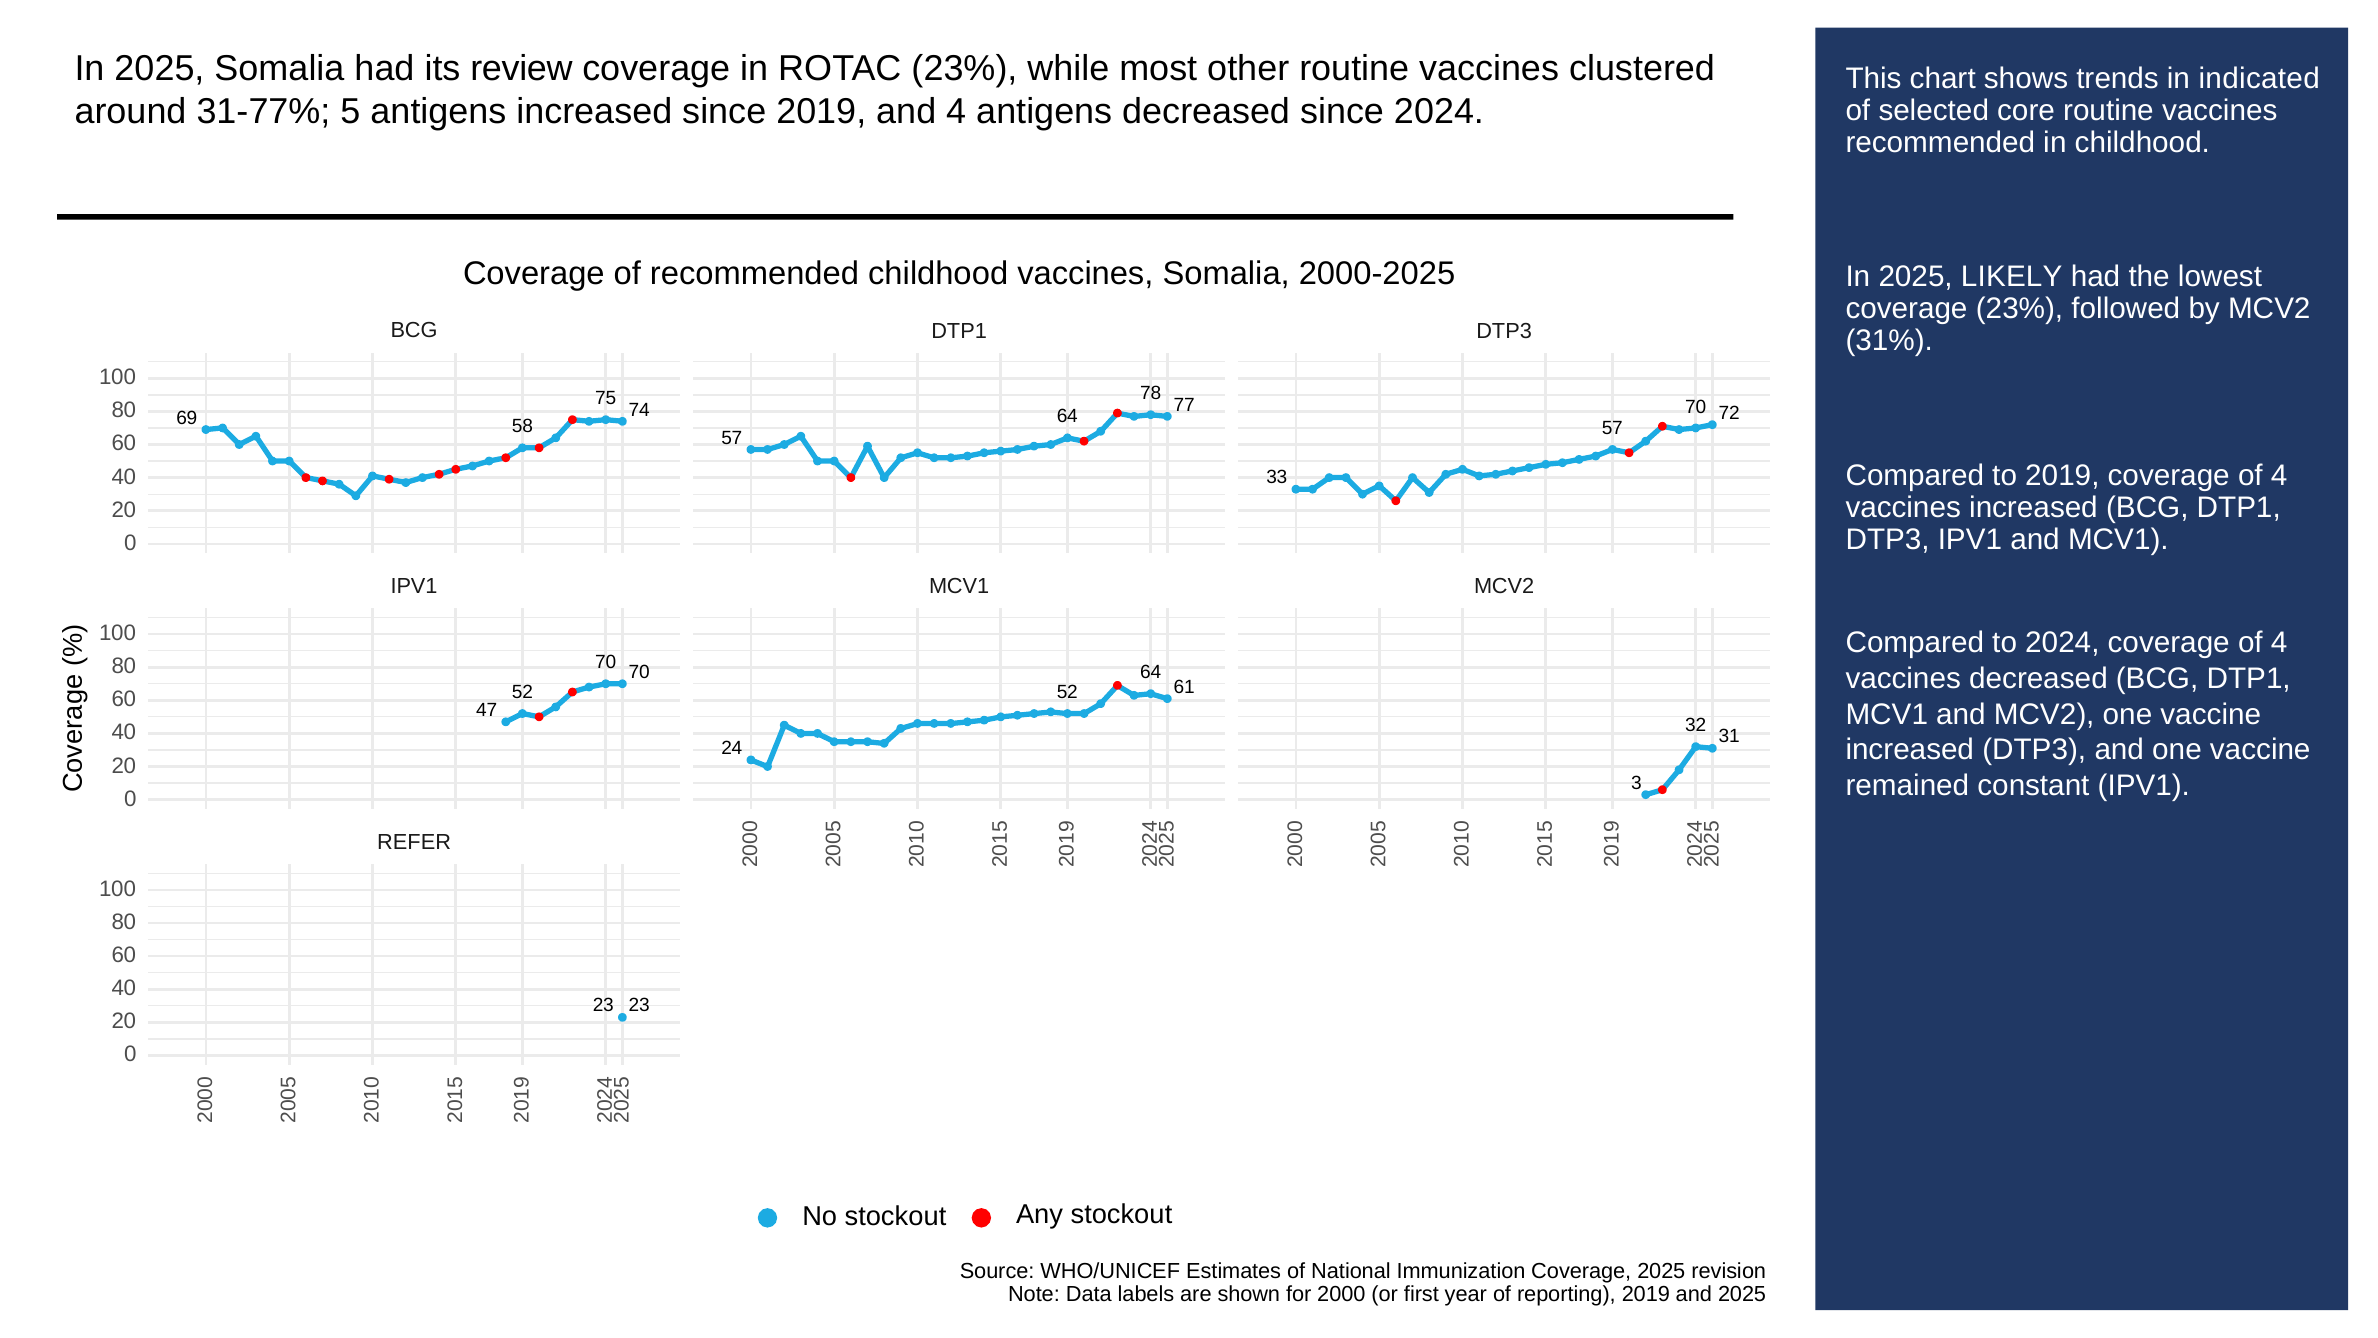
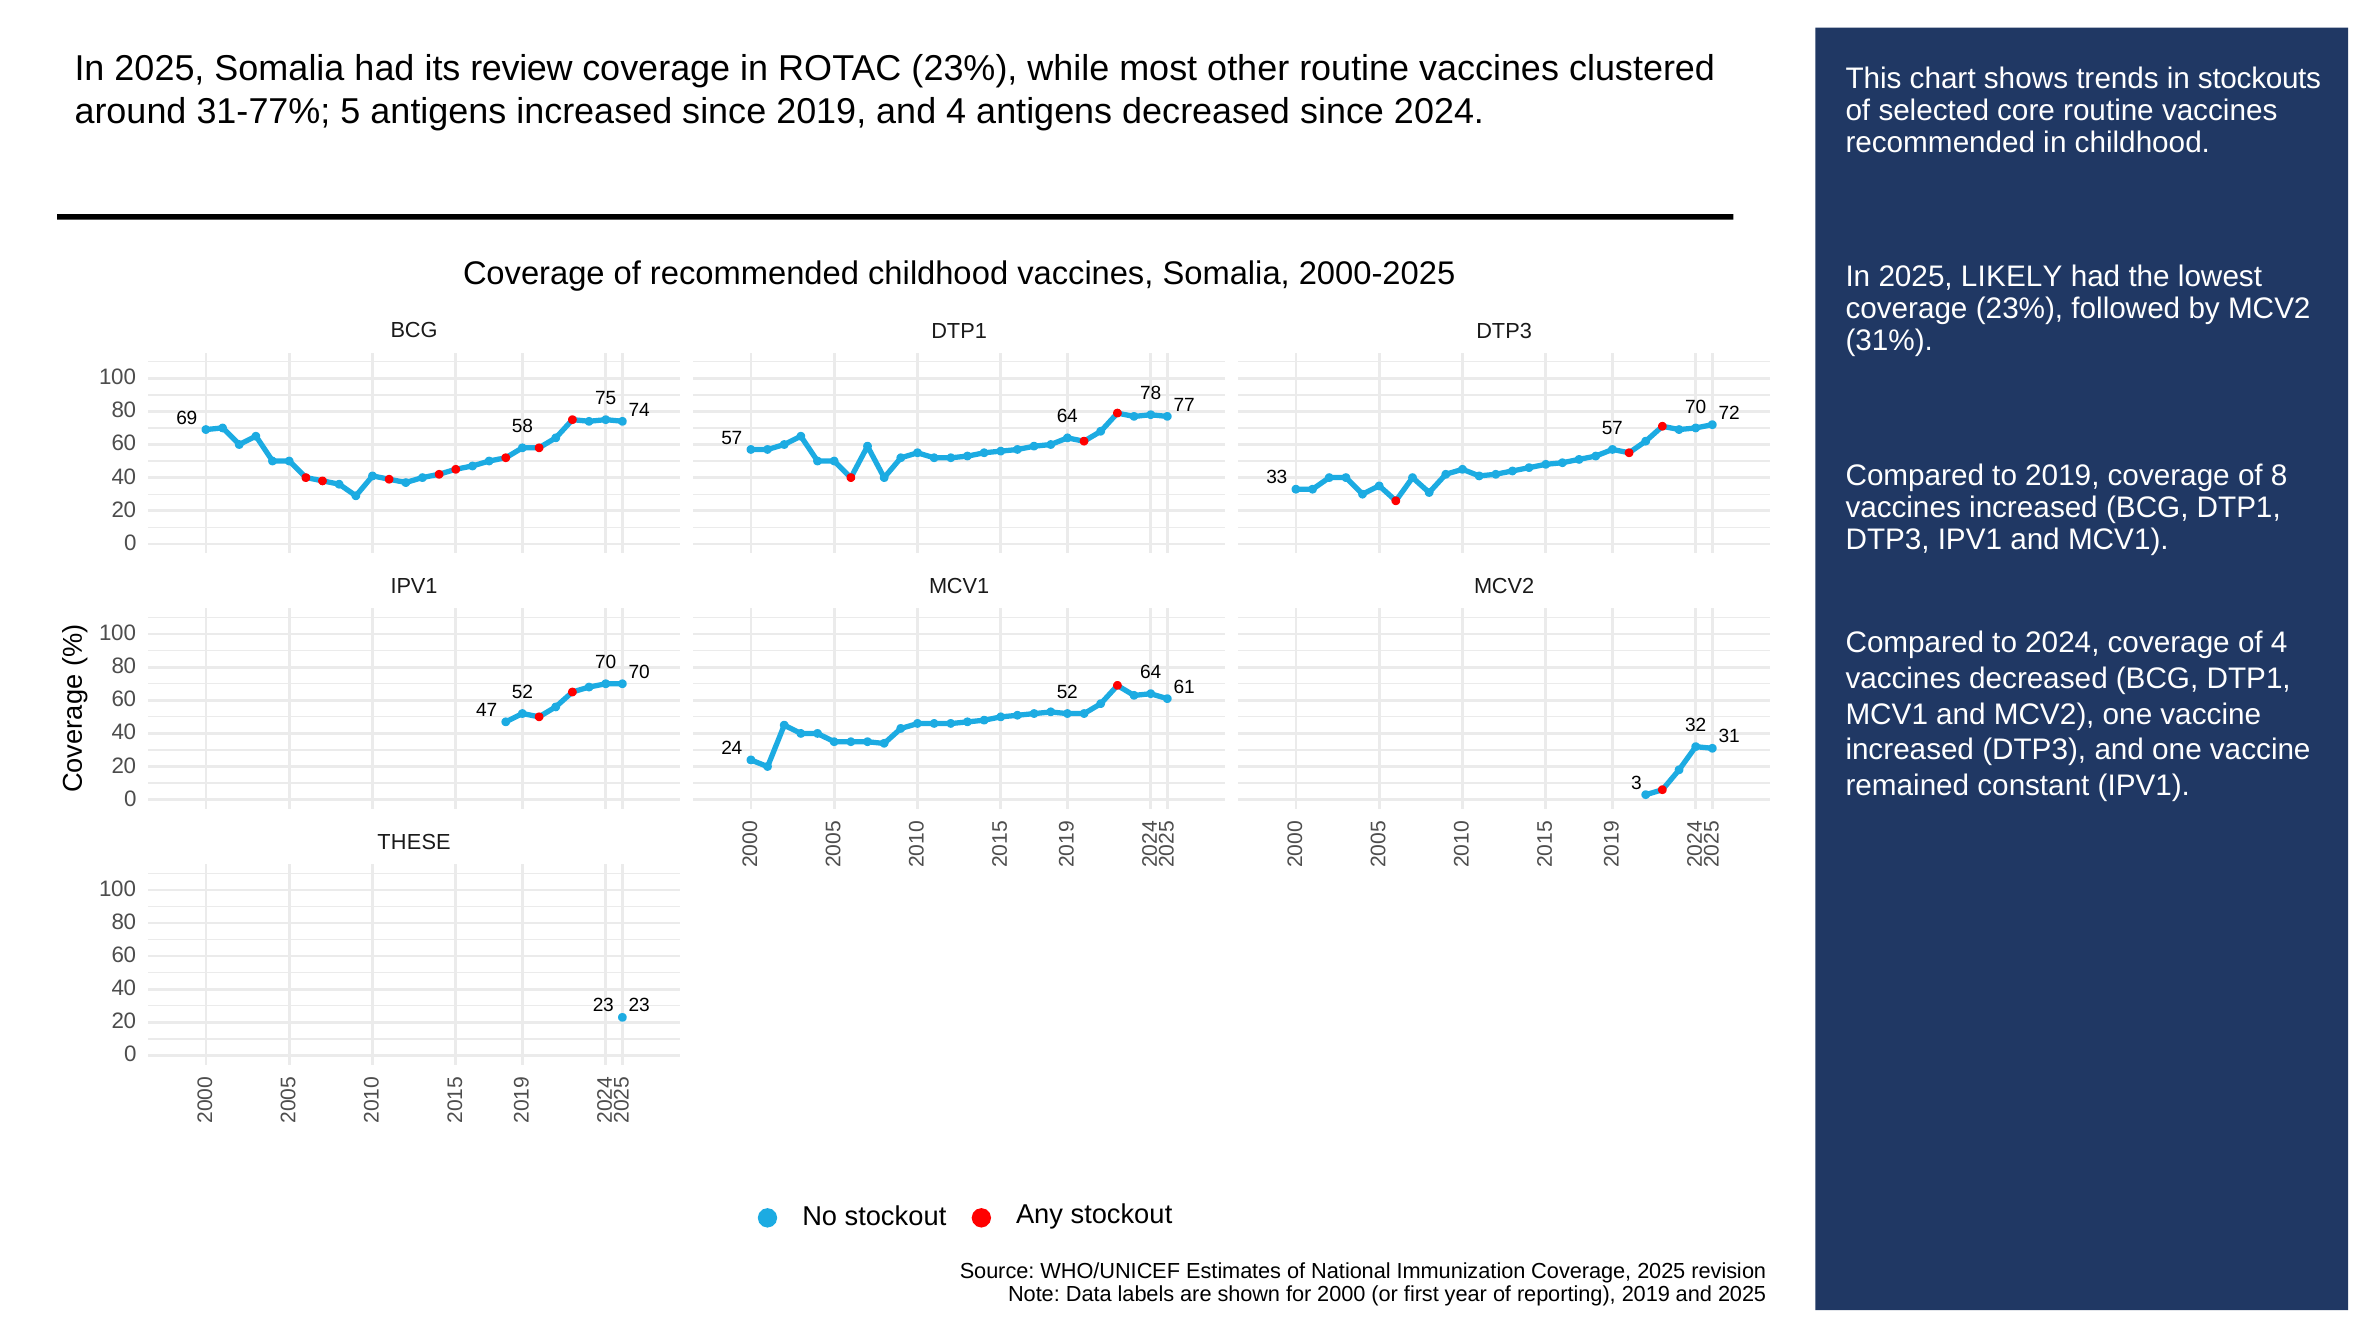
indicated: indicated -> stockouts (2260, 78)
2019 coverage of 4: 4 -> 8 (2279, 475)
REFER: REFER -> THESE (414, 842)
